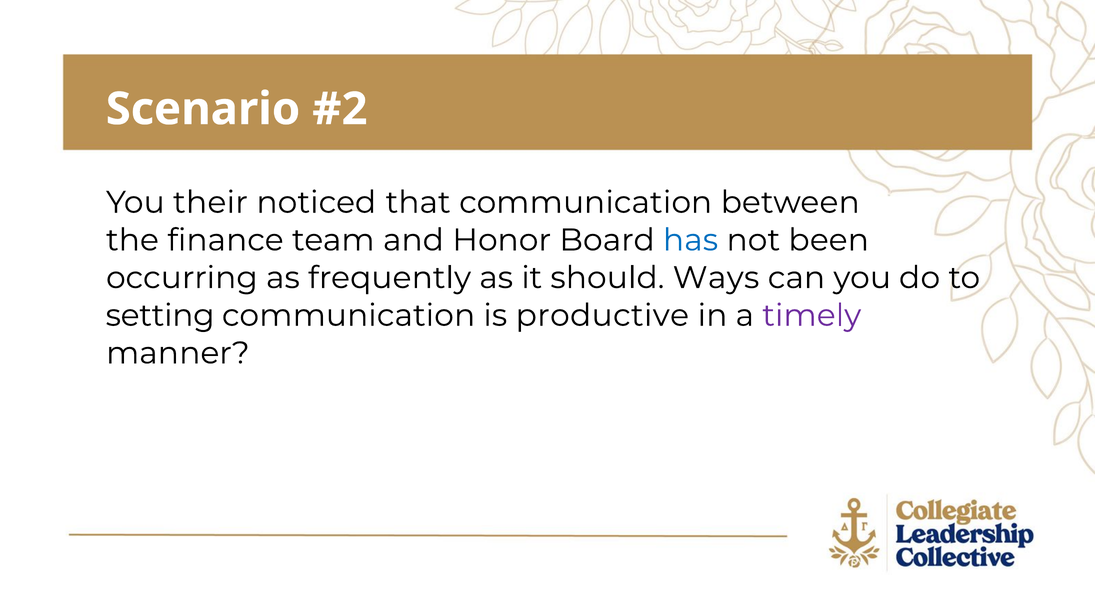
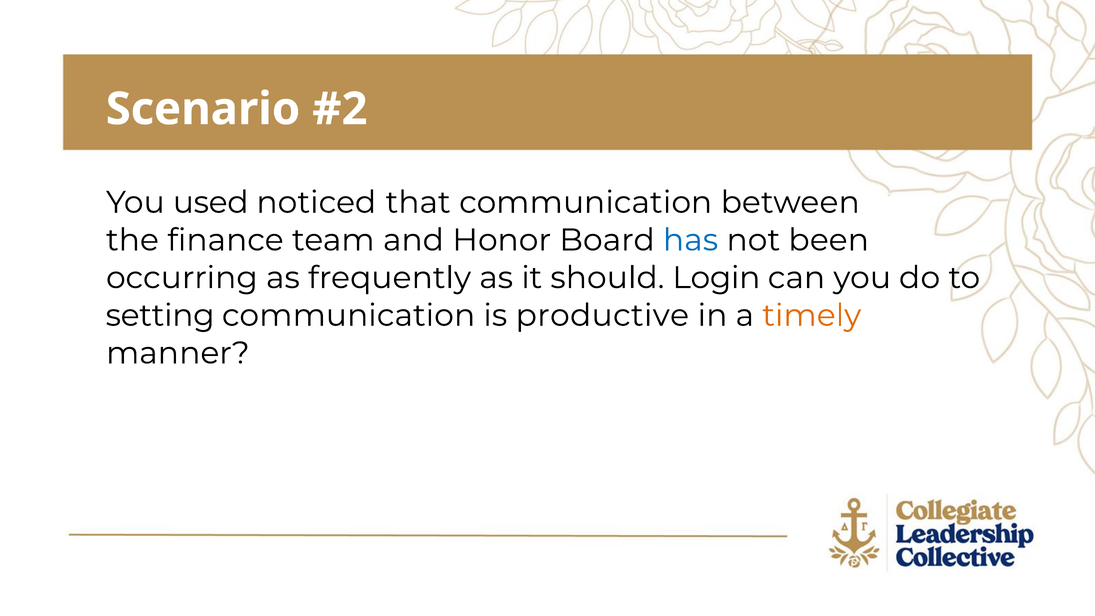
their: their -> used (211, 202)
Ways: Ways -> Login (716, 278)
timely colour: purple -> orange (812, 315)
